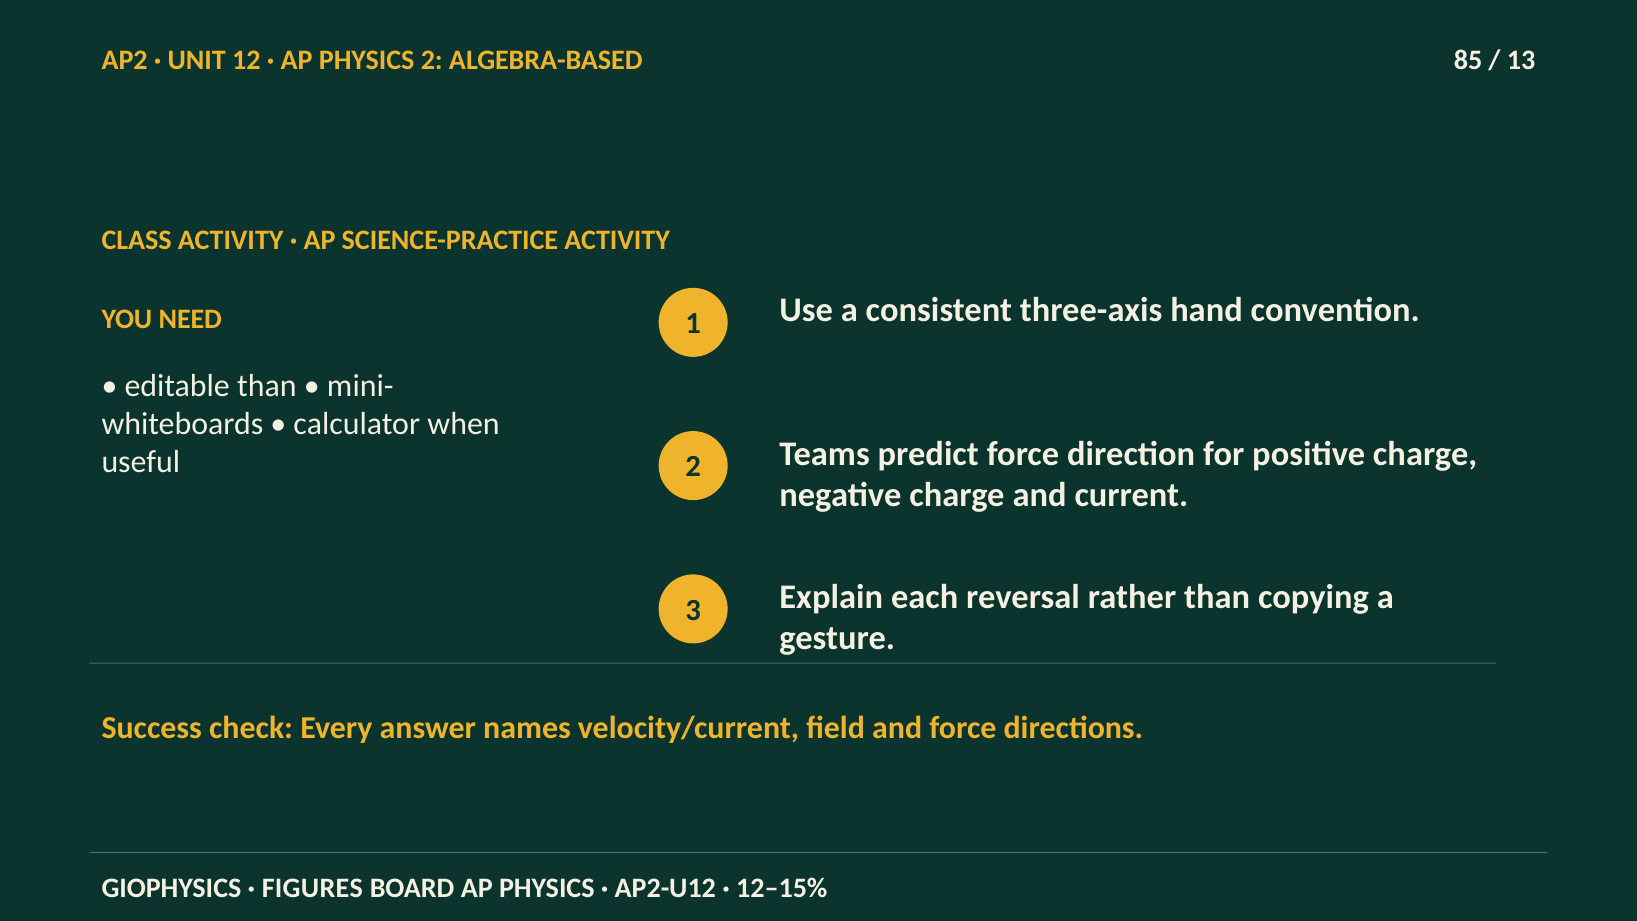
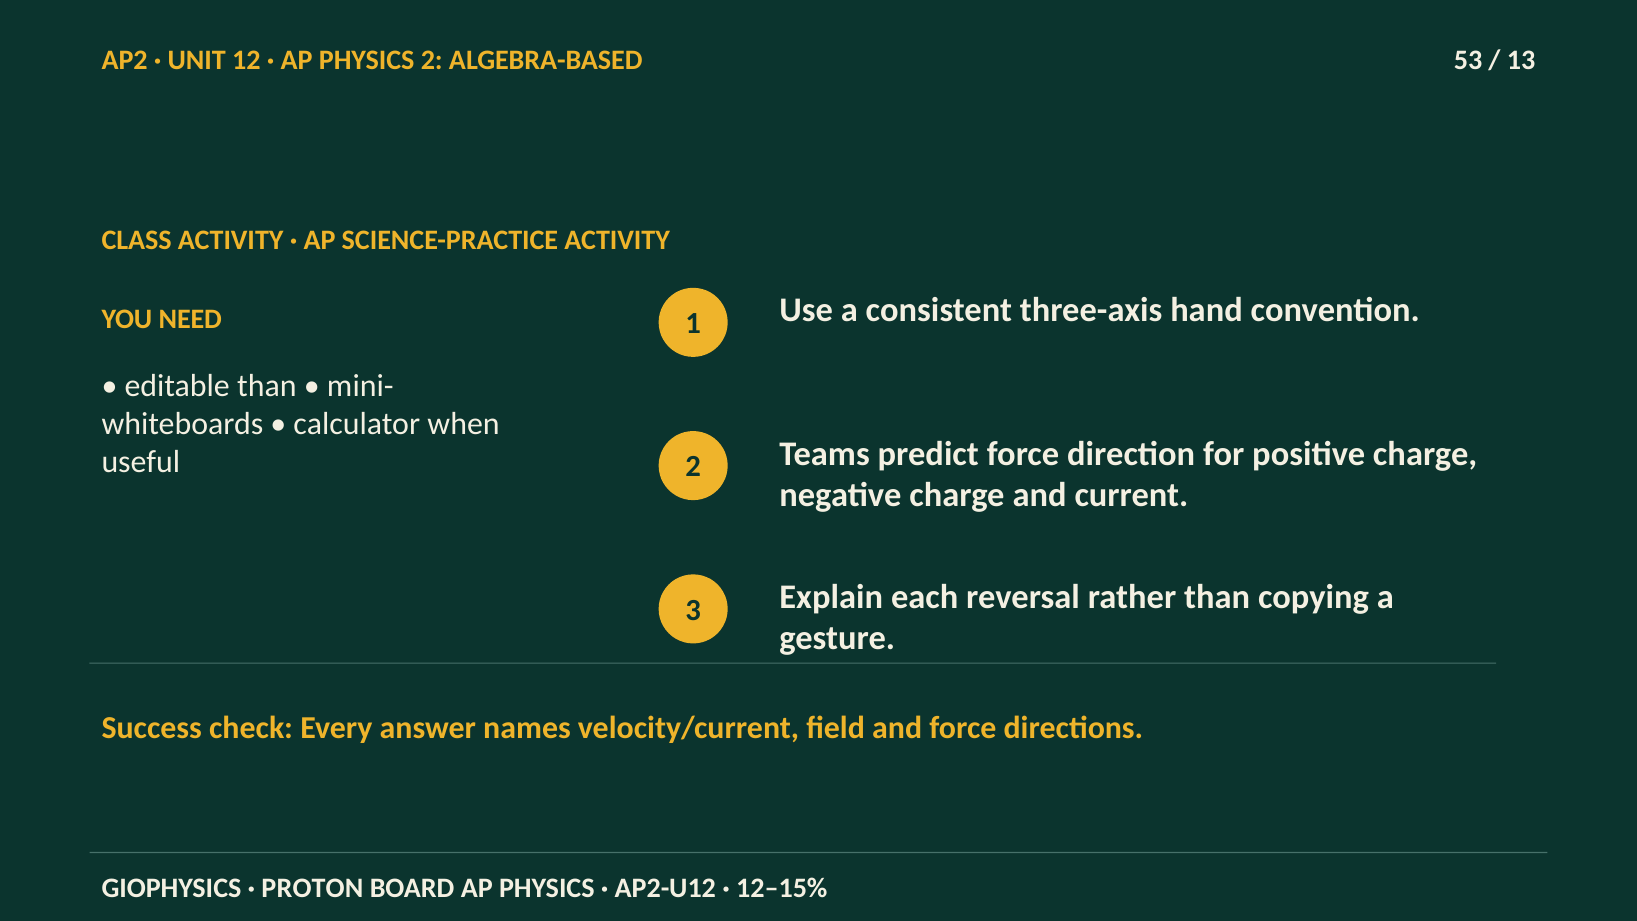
85: 85 -> 53 (1468, 61)
FIGURES: FIGURES -> PROTON (312, 888)
